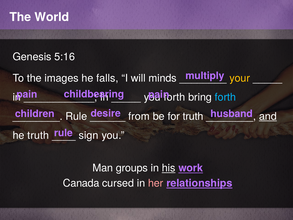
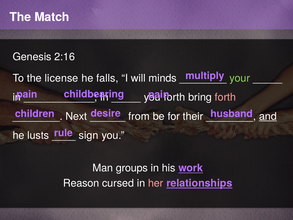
World: World -> Match (52, 17)
5:16: 5:16 -> 2:16 (65, 57)
images: images -> license (62, 78)
your colour: yellow -> light green (240, 78)
forth colour: light blue -> pink (225, 97)
Rule: Rule -> Next (76, 116)
for truth: truth -> their (193, 116)
he truth: truth -> lusts (38, 135)
his underline: present -> none (169, 168)
Canada: Canada -> Reason (81, 183)
